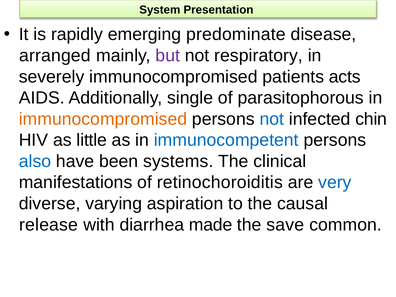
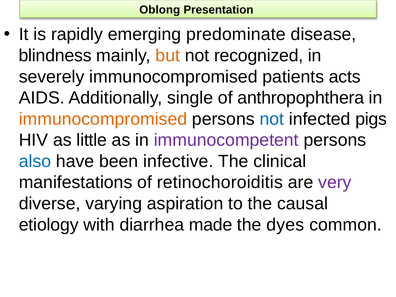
System: System -> Oblong (160, 10)
arranged: arranged -> blindness (55, 56)
but colour: purple -> orange (168, 56)
respiratory: respiratory -> recognized (259, 56)
parasitophorous: parasitophorous -> anthropophthera (301, 98)
chin: chin -> pigs (371, 119)
immunocompetent colour: blue -> purple (226, 140)
systems: systems -> infective (178, 161)
very colour: blue -> purple (335, 182)
release: release -> etiology (49, 225)
save: save -> dyes (285, 225)
